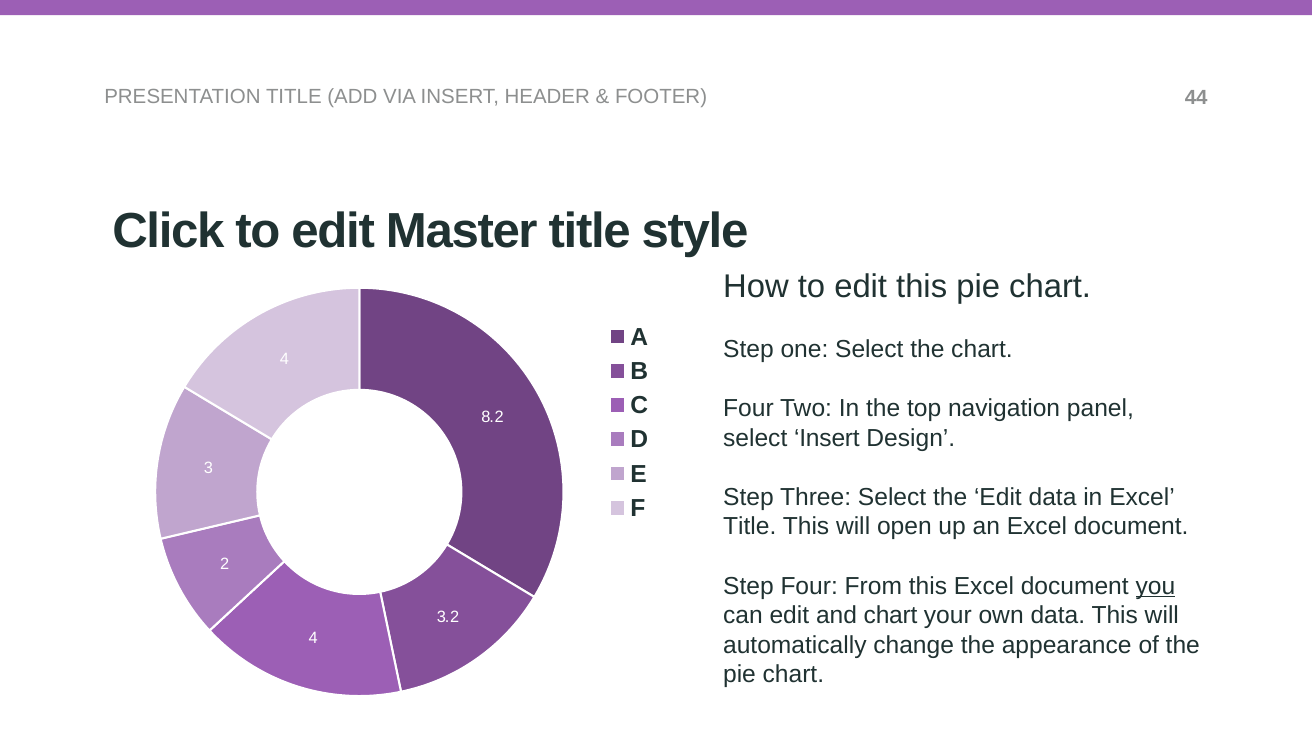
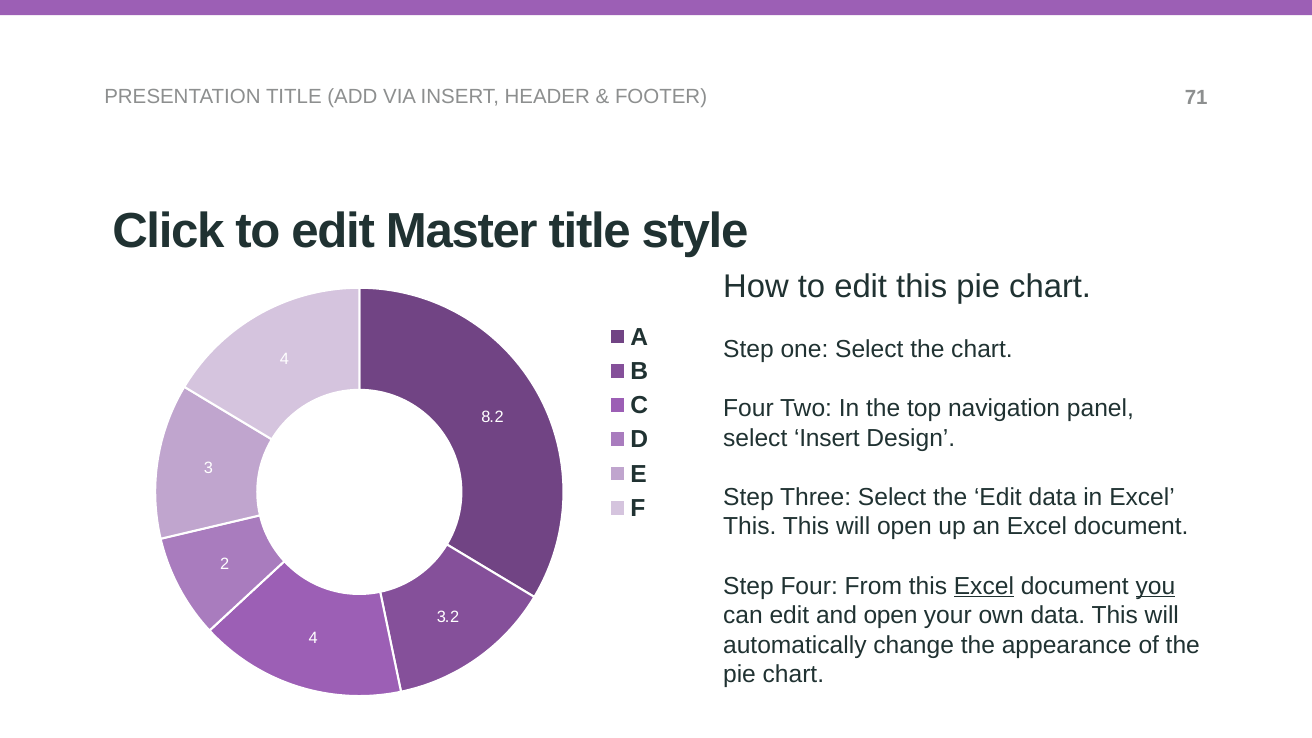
44: 44 -> 71 (1196, 98)
Title: Title -> This (750, 527)
Excel underline: none -> present (984, 586)
and chart: chart -> open (891, 615)
